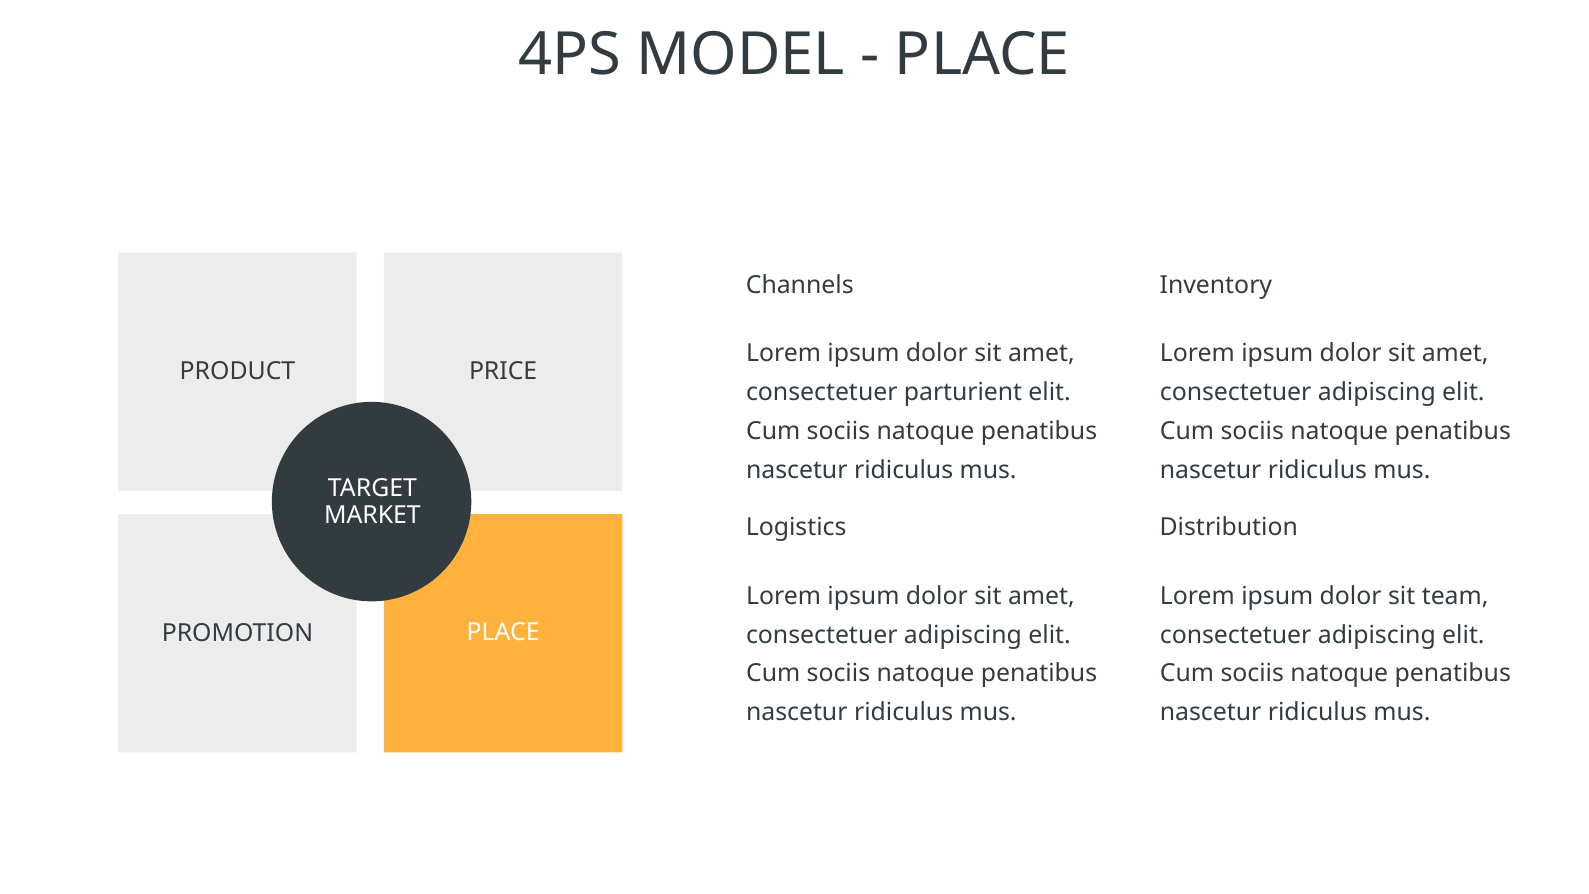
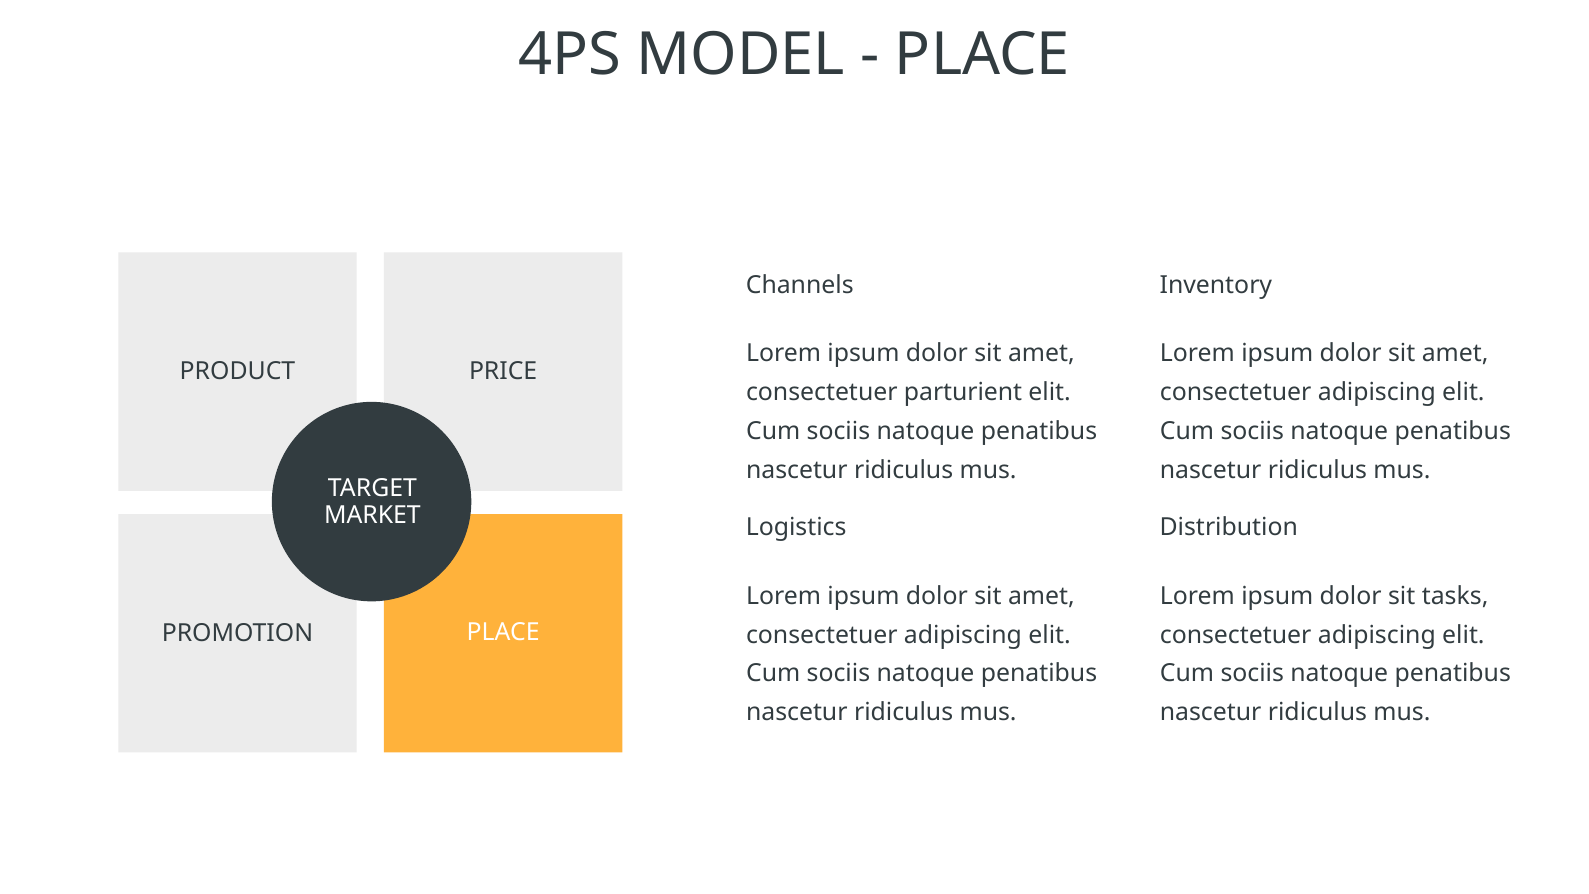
team: team -> tasks (1455, 596)
